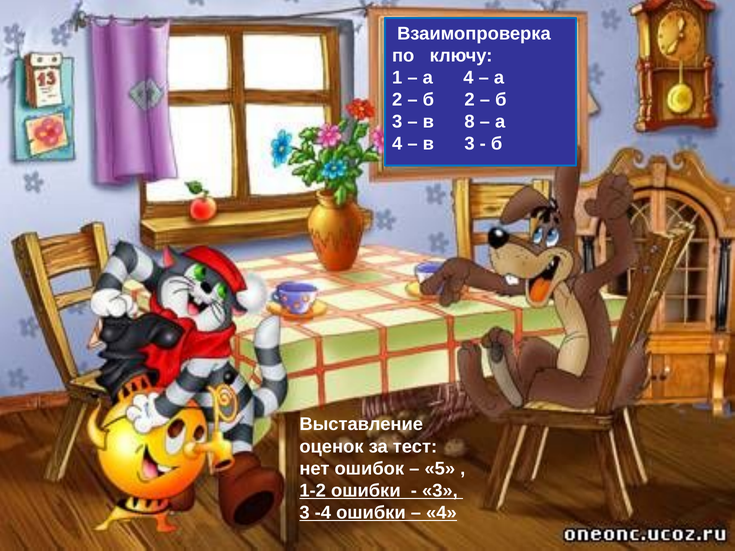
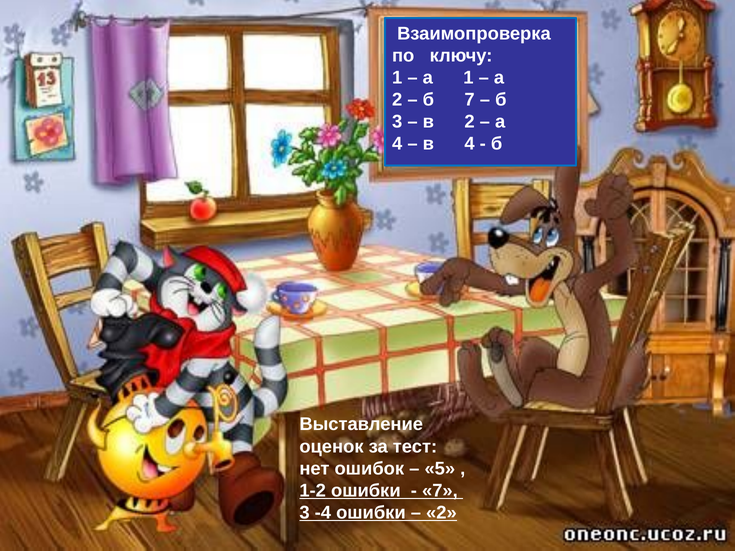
4: 4 -> 1 (468, 78)
б 2: 2 -> 7 (470, 100)
в 8: 8 -> 2 (470, 122)
в 3: 3 -> 4 (470, 144)
3: 3 -> 7 (440, 491)
4: 4 -> 2 (441, 513)
